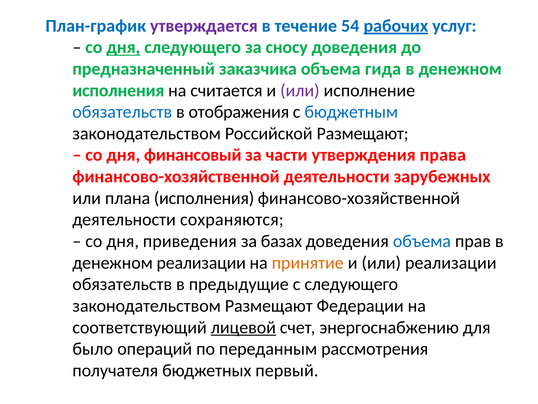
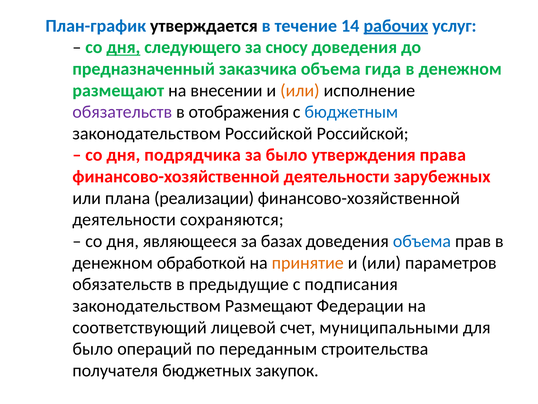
утверждается colour: purple -> black (204, 26)
54: 54 -> 14 (350, 26)
исполнения: исполнения -> размещают (118, 90)
считается: считается -> внесении (226, 90)
или colour: purple -> orange (300, 90)
обязательств colour: blue -> purple (122, 112)
Российской Размещают: Размещают -> Российской (363, 133)
финансовый: финансовый -> подрядчика (193, 155)
за части: части -> было (286, 155)
плана исполнения: исполнения -> реализации (204, 198)
приведения: приведения -> являющееся (190, 241)
денежном реализации: реализации -> обработкой (201, 262)
или реализации: реализации -> параметров (451, 262)
с следующего: следующего -> подписания (351, 284)
лицевой underline: present -> none (243, 327)
энергоснабжению: энергоснабжению -> муниципальными (389, 327)
рассмотрения: рассмотрения -> строительства (375, 349)
первый: первый -> закупок (287, 370)
